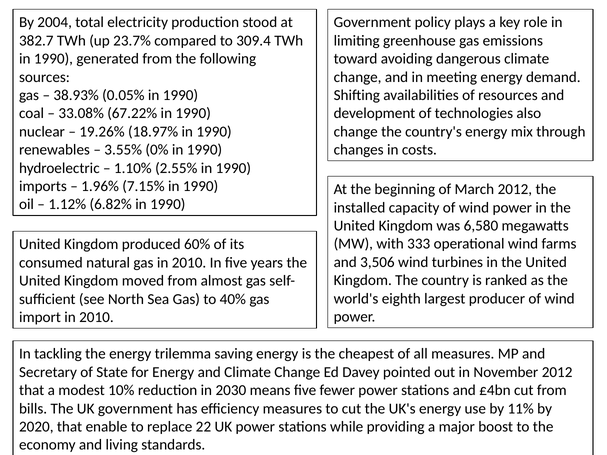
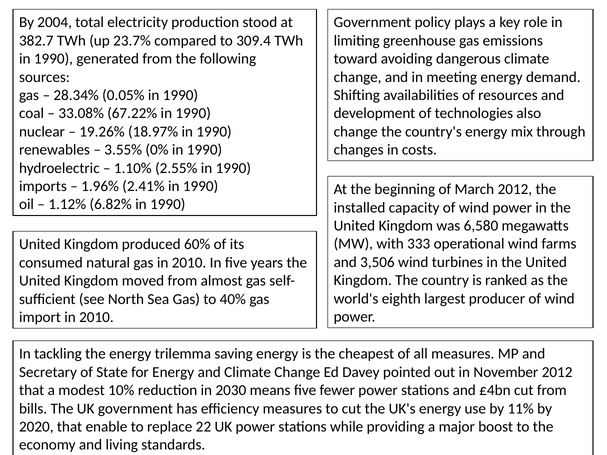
38.93%: 38.93% -> 28.34% (76, 95)
7.15%: 7.15% -> 2.41% (143, 186)
